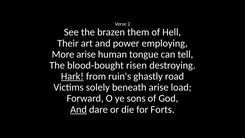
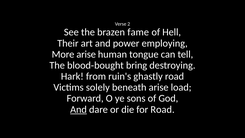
them: them -> fame (138, 32)
risen: risen -> bring (137, 65)
Hark underline: present -> none (72, 76)
for Forts: Forts -> Road (163, 109)
